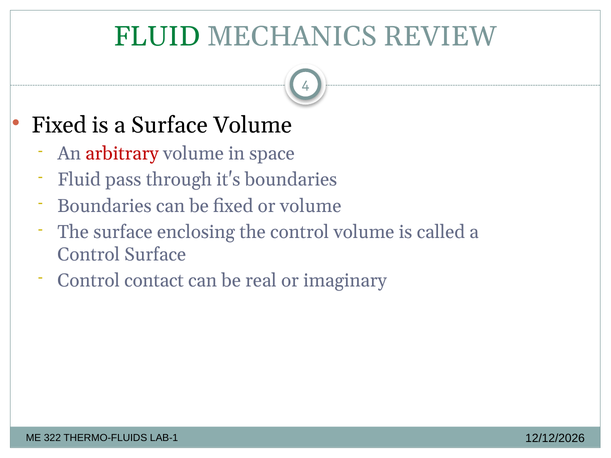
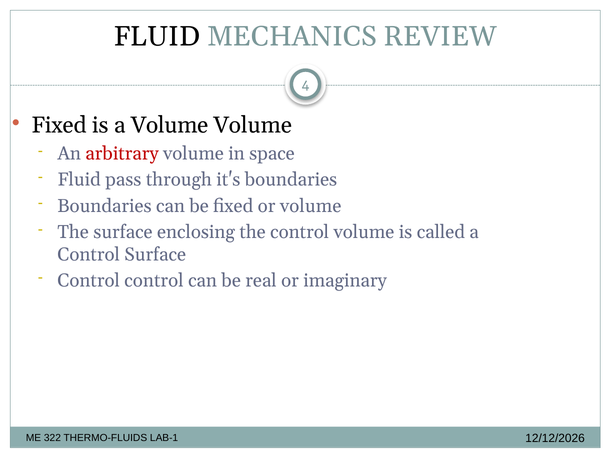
FLUID colour: green -> black (157, 36)
a Surface: Surface -> Volume (170, 125)
Control contact: contact -> control (154, 281)
